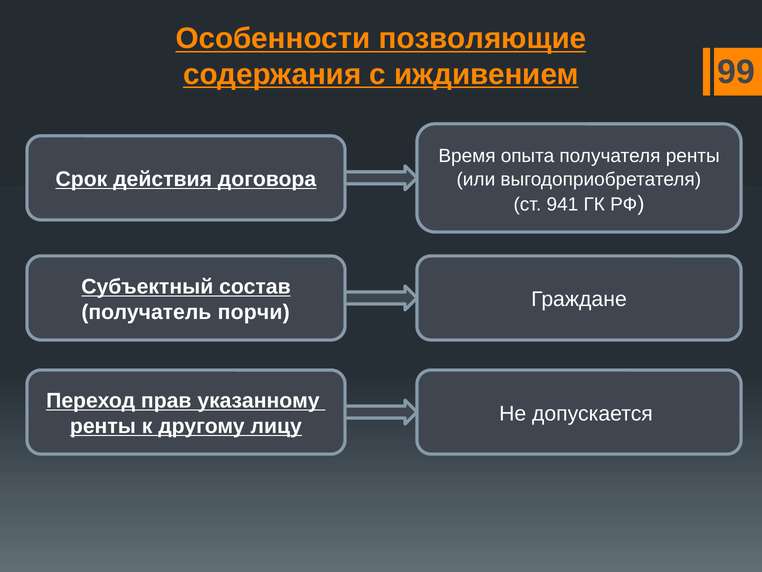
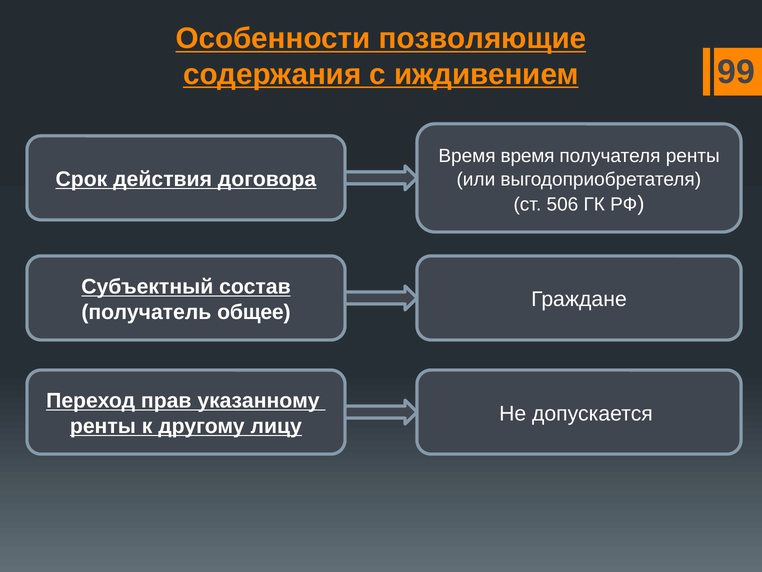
Время опыта: опыта -> время (528, 156)
941: 941 -> 506 (562, 204)
порчи: порчи -> общее (254, 312)
